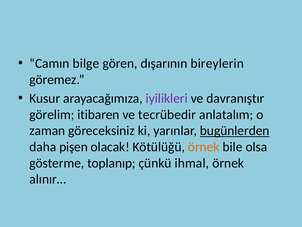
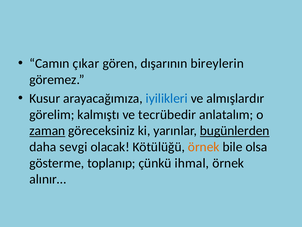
bilge: bilge -> çıkar (86, 63)
iyilikleri colour: purple -> blue (167, 98)
davranıştır: davranıştır -> almışlardır (235, 98)
itibaren: itibaren -> kalmıştı (98, 114)
zaman underline: none -> present (47, 130)
pişen: pişen -> sevgi (73, 147)
